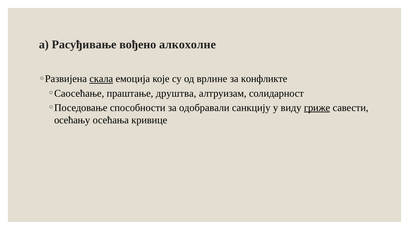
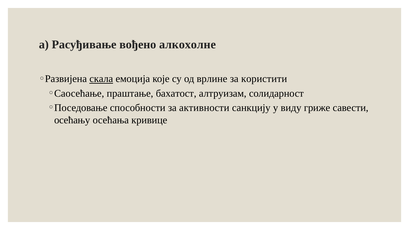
конфликте: конфликте -> користити (264, 79)
друштва: друштва -> бахатост (176, 93)
одобравали: одобравали -> активности (204, 108)
гриже underline: present -> none (317, 108)
